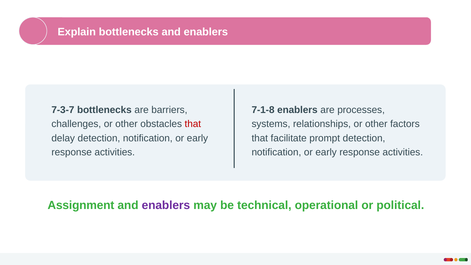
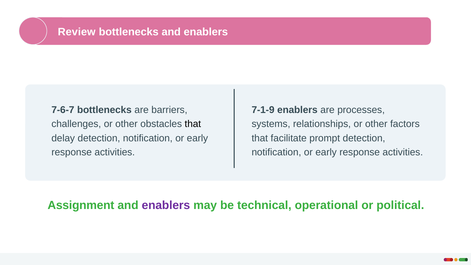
Explain: Explain -> Review (77, 32)
7-3-7: 7-3-7 -> 7-6-7 (63, 110)
7-1-8: 7-1-8 -> 7-1-9 (263, 110)
that colour: red -> black (193, 124)
